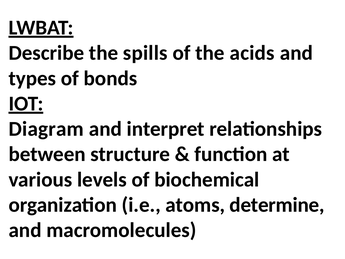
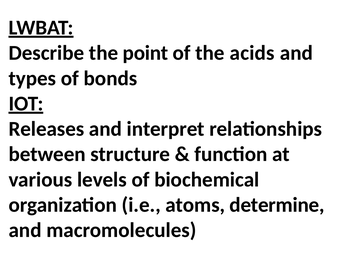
spills: spills -> point (146, 53)
Diagram: Diagram -> Releases (46, 129)
